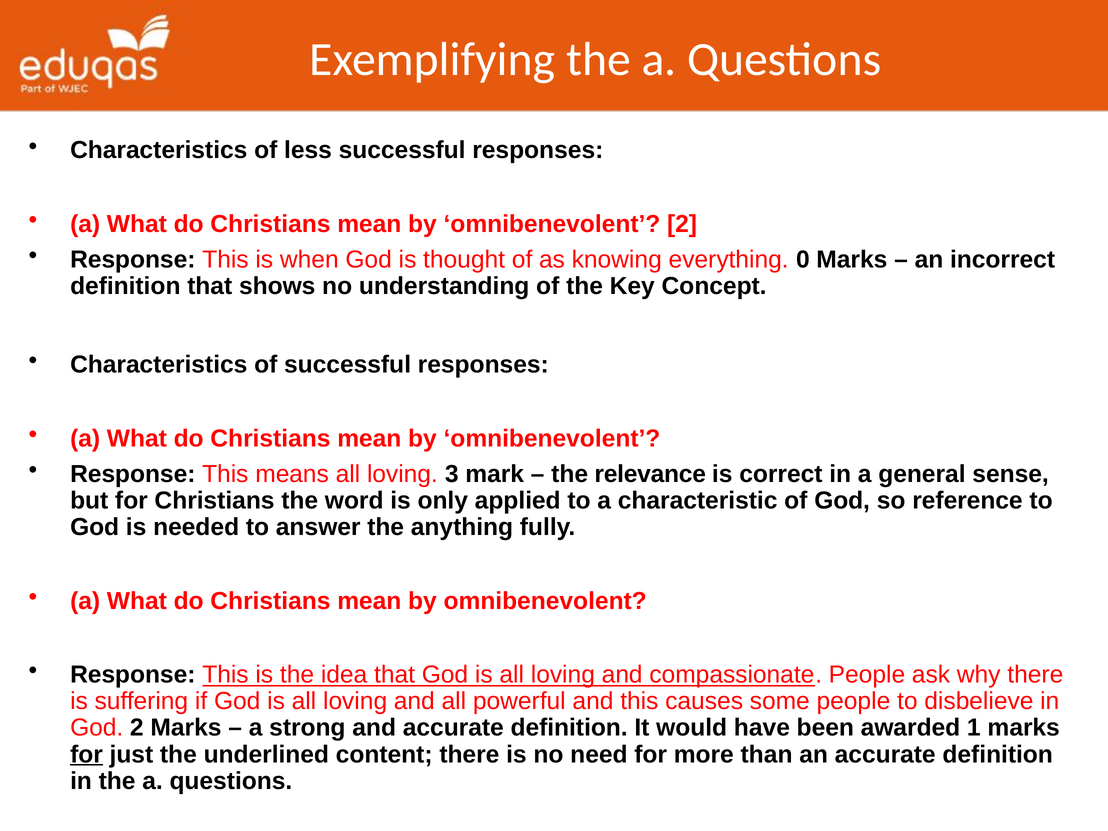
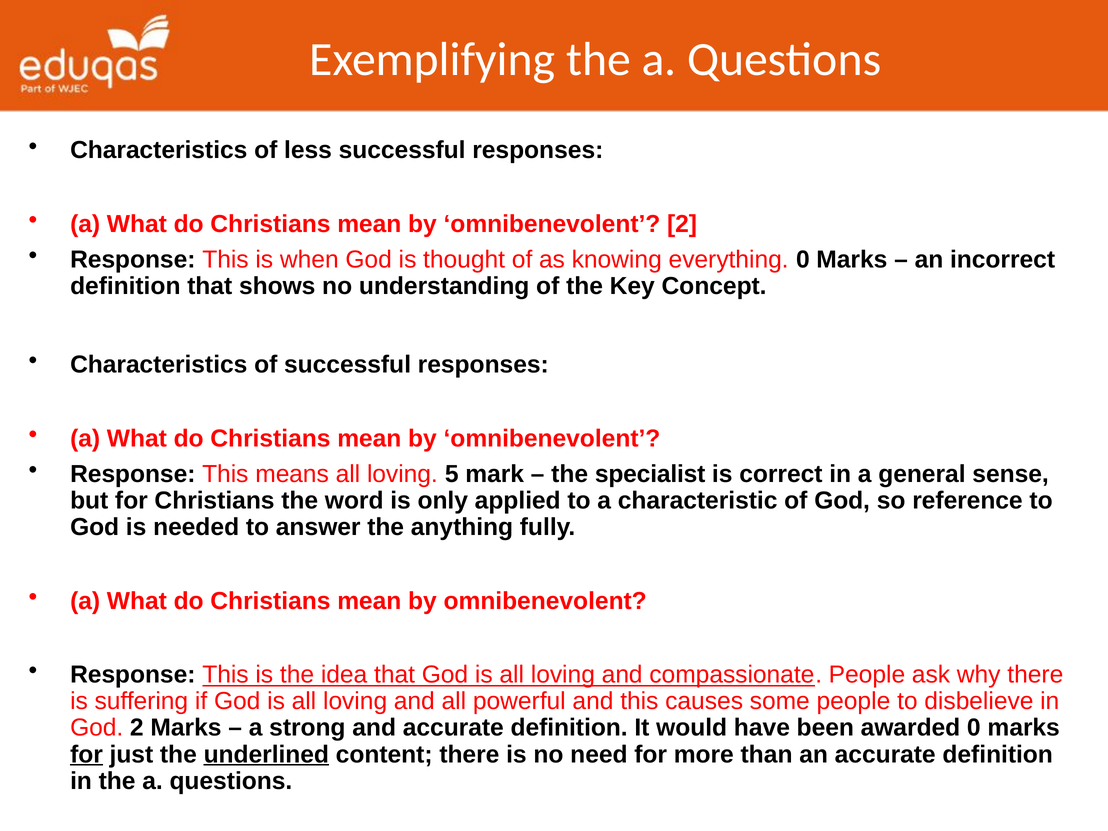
3: 3 -> 5 (452, 474)
relevance: relevance -> specialist (650, 474)
awarded 1: 1 -> 0 (974, 728)
underlined underline: none -> present (266, 754)
